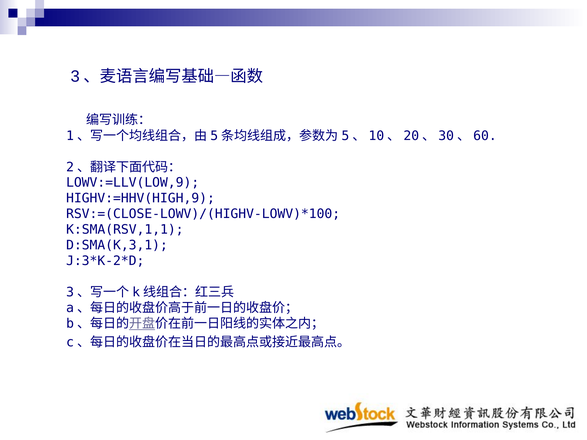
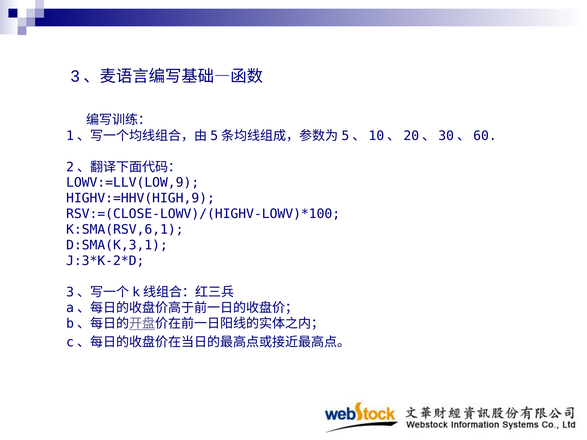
K:SMA(RSV,1,1: K:SMA(RSV,1,1 -> K:SMA(RSV,6,1 (125, 230)
